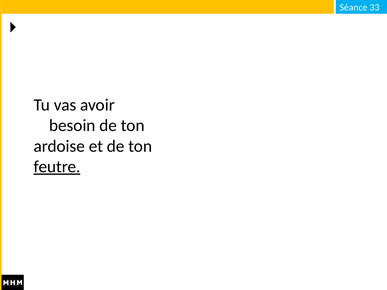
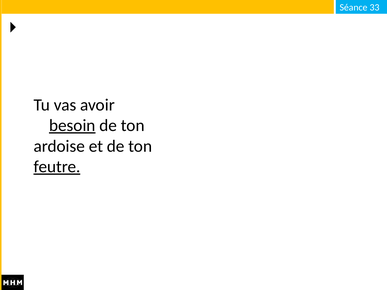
besoin underline: none -> present (72, 126)
